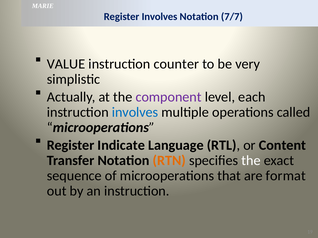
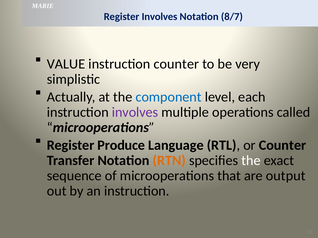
7/7: 7/7 -> 8/7 (232, 17)
component colour: purple -> blue (169, 97)
involves colour: blue -> purple (135, 112)
Indicate: Indicate -> Produce (121, 146)
or Content: Content -> Counter (282, 146)
format: format -> output (286, 176)
